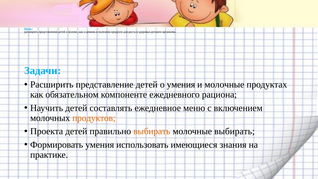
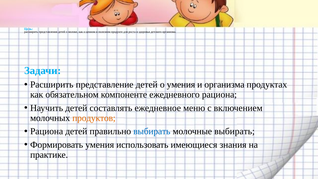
и молочные: молочные -> организма (224, 85)
Проекта: Проекта -> Рациона (47, 131)
выбирать colour: orange -> blue (152, 131)
